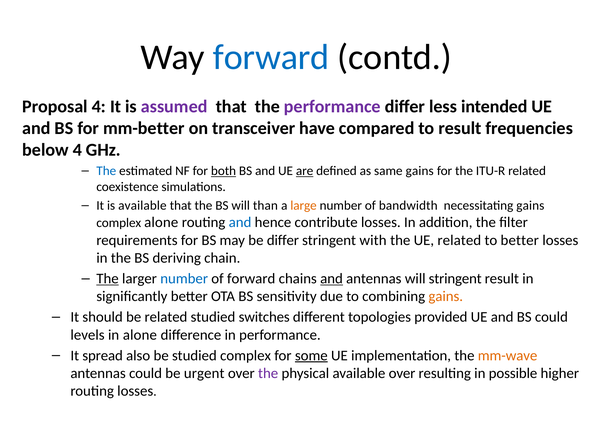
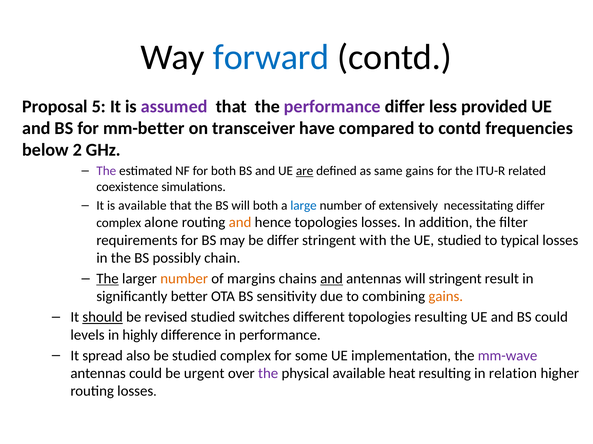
Proposal 4: 4 -> 5 (99, 107)
intended: intended -> provided (494, 107)
to result: result -> contd (460, 128)
below 4: 4 -> 2 (77, 150)
The colour: blue -> purple (106, 171)
both underline: present -> none (224, 171)
will than: than -> both (265, 206)
large colour: orange -> blue (304, 206)
bandwidth: bandwidth -> extensively (408, 206)
necessitating gains: gains -> differ (530, 206)
and colour: blue -> orange (240, 223)
hence contribute: contribute -> topologies (326, 223)
UE related: related -> studied (459, 241)
to better: better -> typical (520, 241)
deriving: deriving -> possibly (177, 258)
number colour: blue -> orange (184, 279)
of forward: forward -> margins (251, 279)
should underline: none -> present (103, 318)
be related: related -> revised (166, 318)
topologies provided: provided -> resulting (441, 318)
in alone: alone -> highly (140, 335)
some underline: present -> none (311, 356)
mm-wave colour: orange -> purple (508, 356)
available over: over -> heat (402, 374)
possible: possible -> relation (513, 374)
